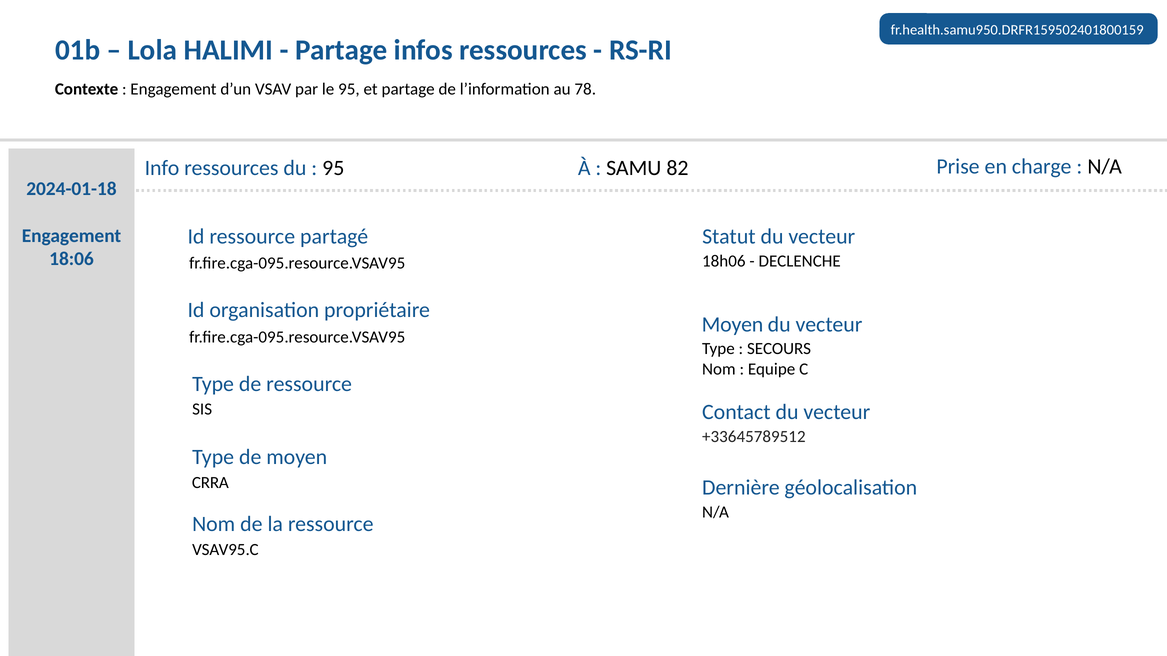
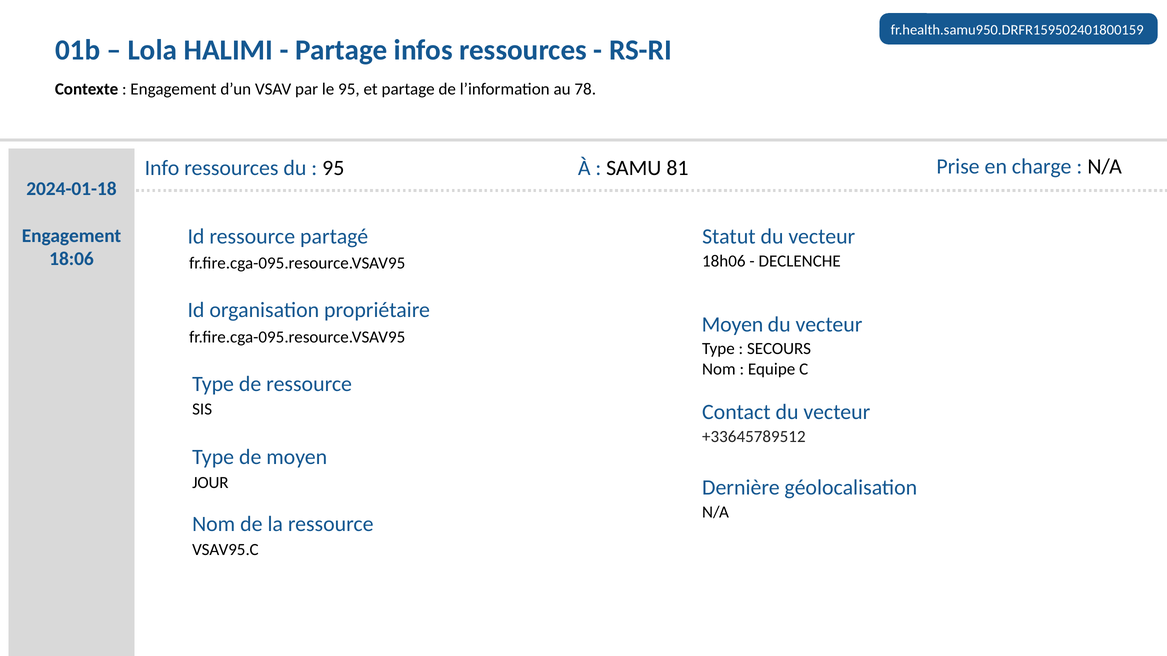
82: 82 -> 81 (677, 168)
CRRA: CRRA -> JOUR (210, 483)
